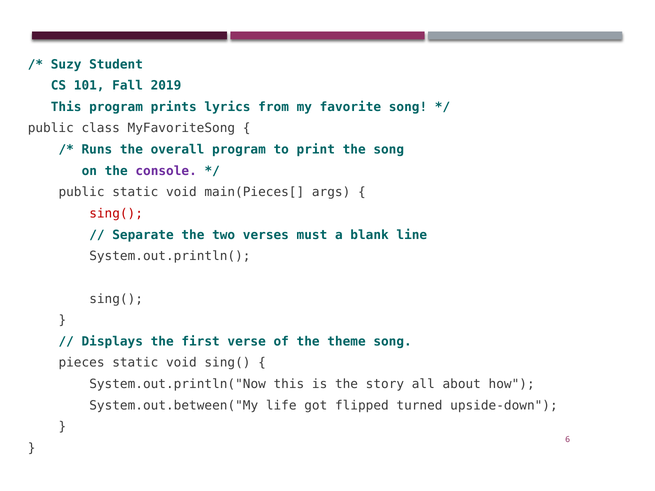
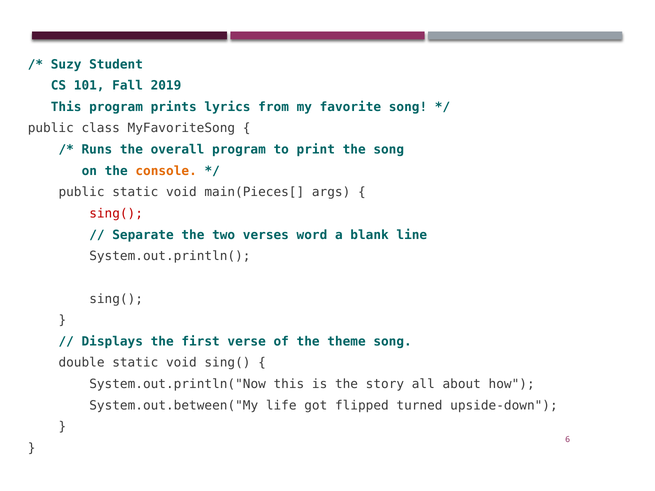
console colour: purple -> orange (166, 171)
must: must -> word (312, 235)
pieces: pieces -> double (82, 363)
